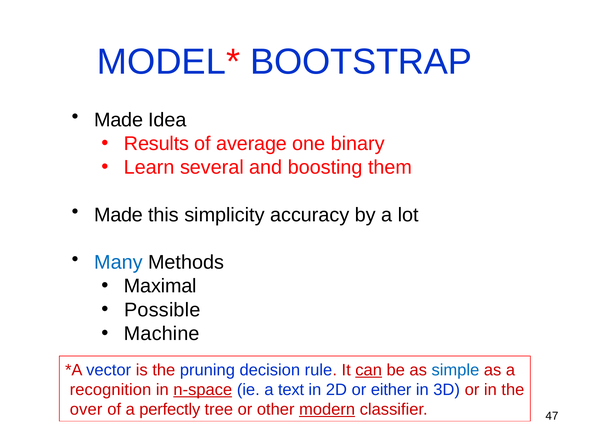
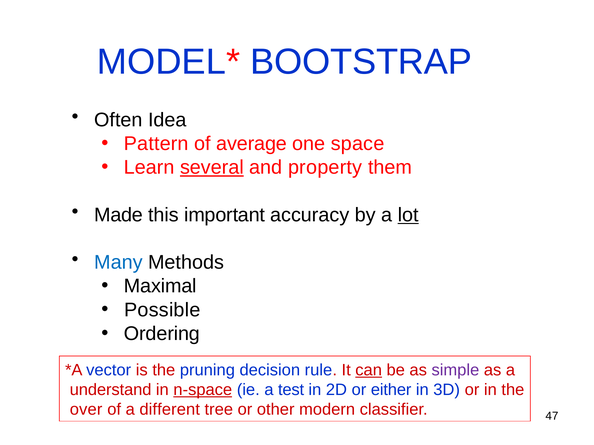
Made: Made -> Often (118, 120)
Results: Results -> Pattern (156, 144)
binary: binary -> space (358, 144)
several underline: none -> present (212, 168)
boosting: boosting -> property (325, 168)
simplicity: simplicity -> important (225, 215)
lot underline: none -> present (408, 215)
Machine: Machine -> Ordering (162, 334)
simple colour: blue -> purple (455, 370)
recognition: recognition -> understand (111, 390)
text: text -> test (291, 390)
perfectly: perfectly -> different (170, 410)
modern underline: present -> none (327, 410)
